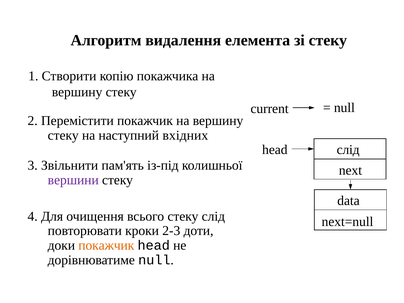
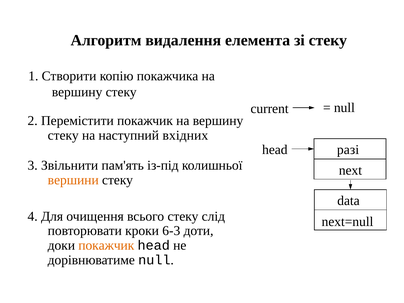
слід: слід -> разі (348, 150)
вершини colour: purple -> orange (73, 180)
2-3: 2-3 -> 6-3 (171, 231)
